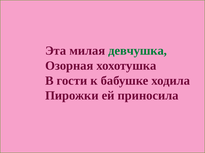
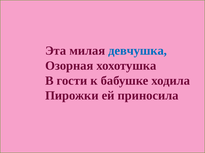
девчушка colour: green -> blue (138, 51)
